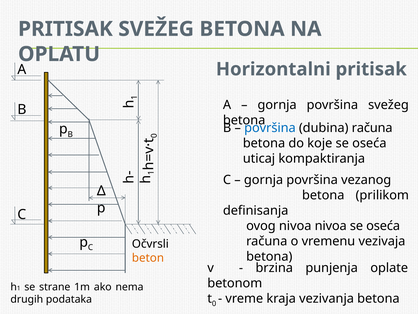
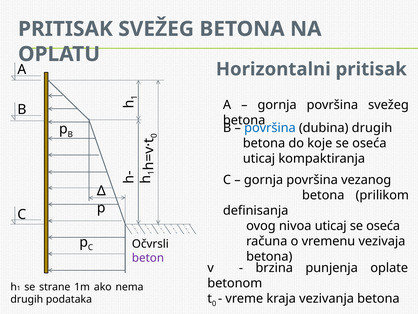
dubina računa: računa -> drugih (372, 128)
nivoa nivoa: nivoa -> uticaj (331, 226)
beton colour: orange -> purple (148, 258)
